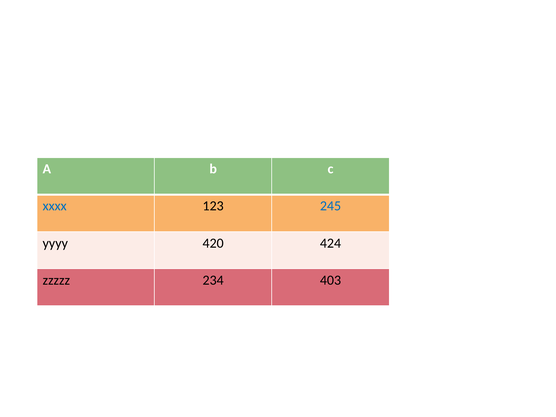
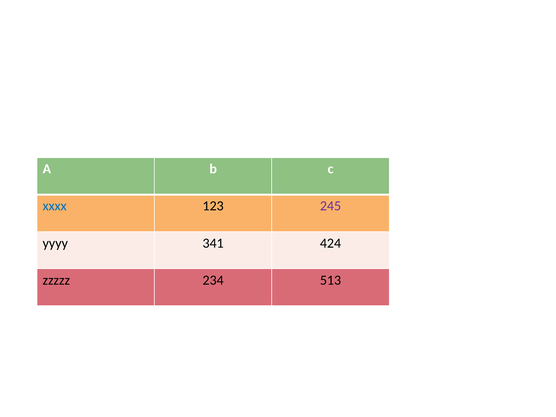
245 colour: blue -> purple (330, 206)
420: 420 -> 341 (213, 243)
403: 403 -> 513 (330, 280)
